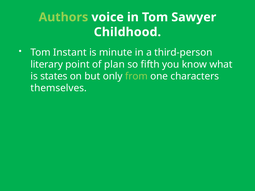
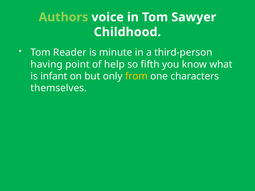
Instant: Instant -> Reader (70, 53)
literary: literary -> having (47, 64)
plan: plan -> help (114, 64)
states: states -> infant (54, 76)
from colour: light green -> yellow (136, 76)
